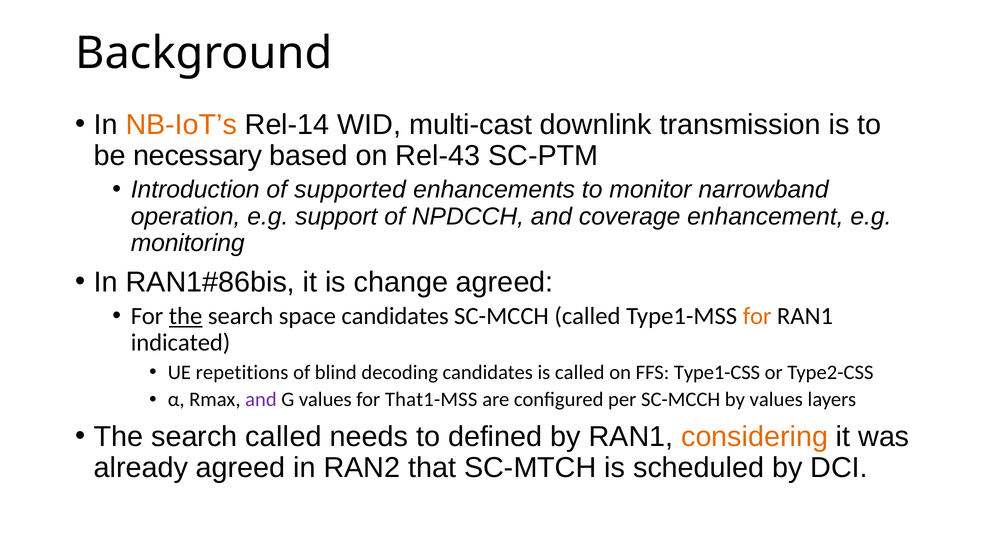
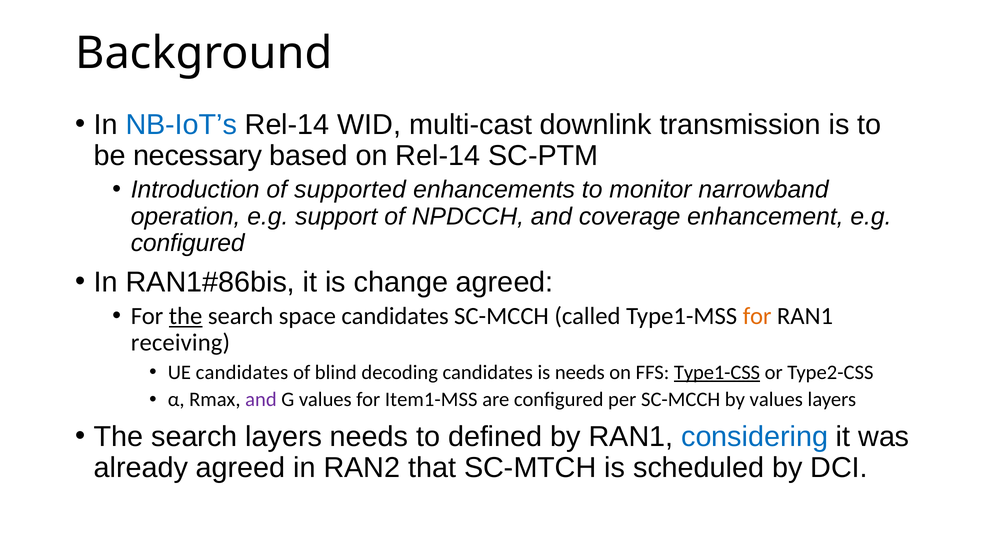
NB-IoT’s colour: orange -> blue (181, 125)
on Rel-43: Rel-43 -> Rel-14 (438, 156)
monitoring: monitoring -> configured (188, 243)
indicated: indicated -> receiving (180, 343)
UE repetitions: repetitions -> candidates (242, 372)
is called: called -> needs (580, 372)
Type1-CSS underline: none -> present (717, 372)
That1-MSS: That1-MSS -> Item1-MSS (431, 400)
search called: called -> layers (284, 437)
considering colour: orange -> blue (755, 437)
